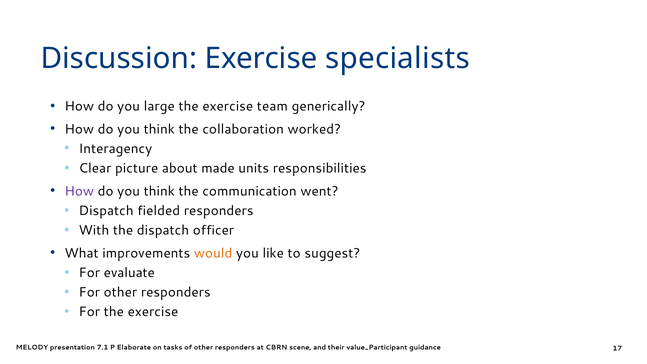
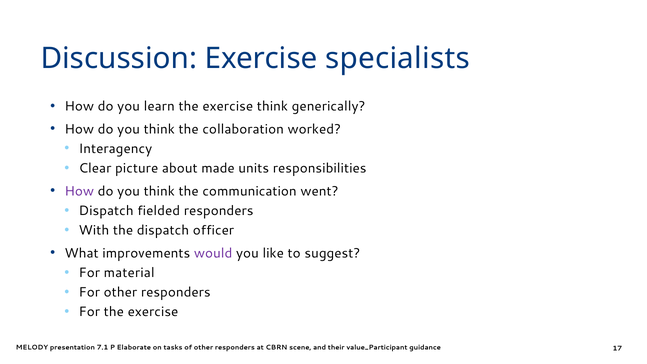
large: large -> learn (159, 106)
exercise team: team -> think (272, 106)
would colour: orange -> purple (213, 253)
evaluate: evaluate -> material (129, 273)
